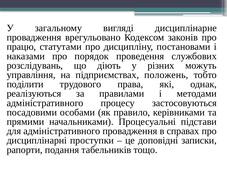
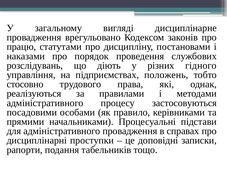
можуть: можуть -> гідного (201, 66)
поділити: поділити -> стосовно (25, 84)
